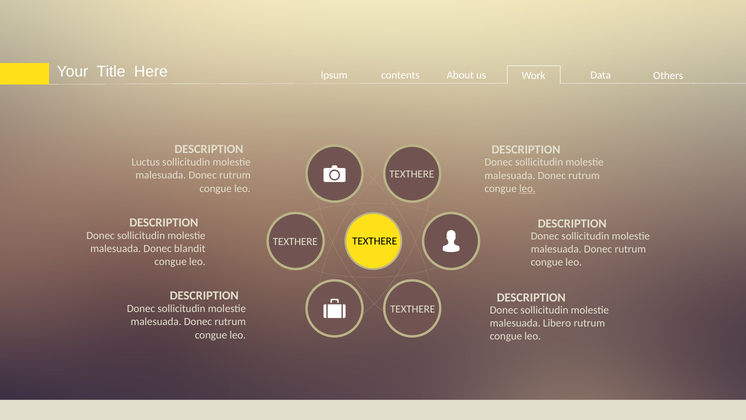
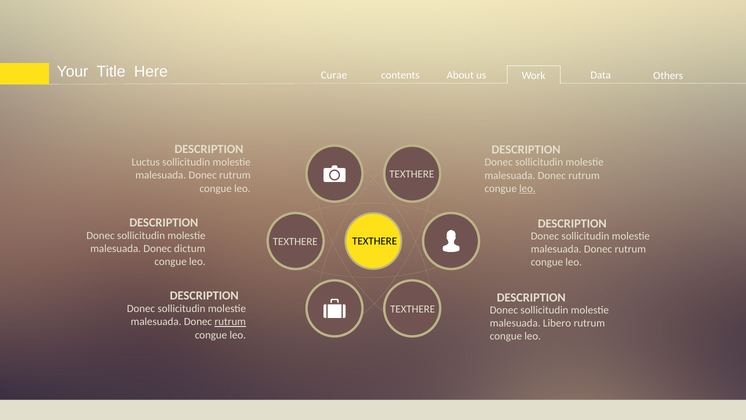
Ipsum: Ipsum -> Curae (334, 75)
blandit: blandit -> dictum (190, 248)
rutrum underline: none -> present (230, 322)
